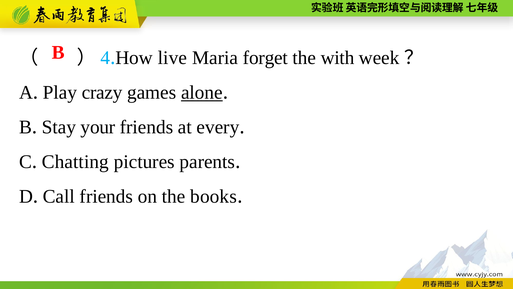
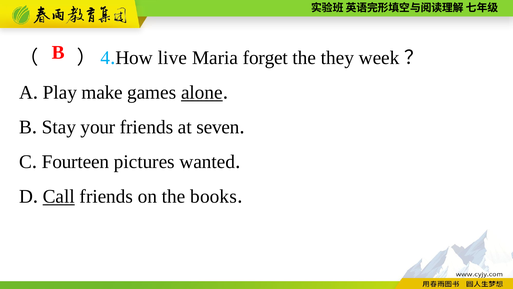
with: with -> they (337, 58)
crazy: crazy -> make (102, 92)
every: every -> seven (218, 127)
Chatting: Chatting -> Fourteen (75, 162)
parents: parents -> wanted (207, 162)
Call underline: none -> present (59, 196)
